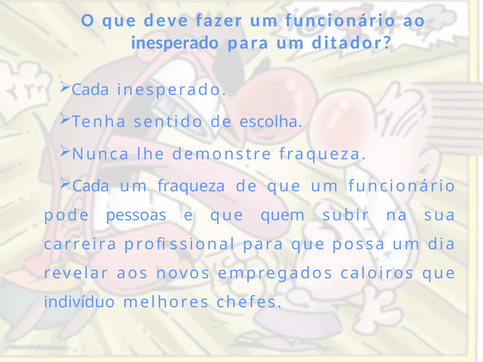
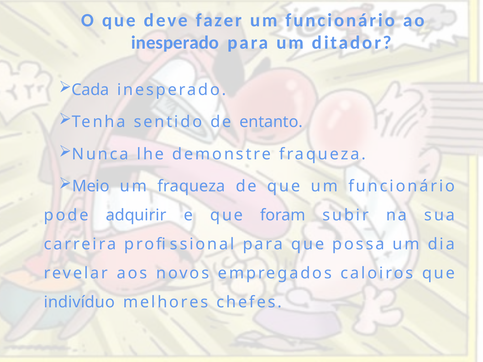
escolha: escolha -> entanto (271, 122)
Cada: Cada -> Meio (91, 186)
pessoas: pessoas -> adquirir (136, 215)
quem: quem -> foram (283, 215)
